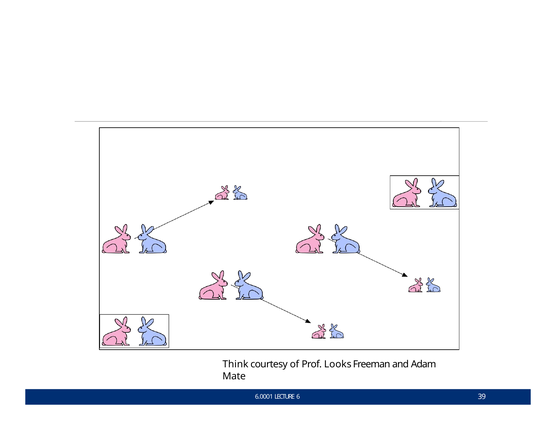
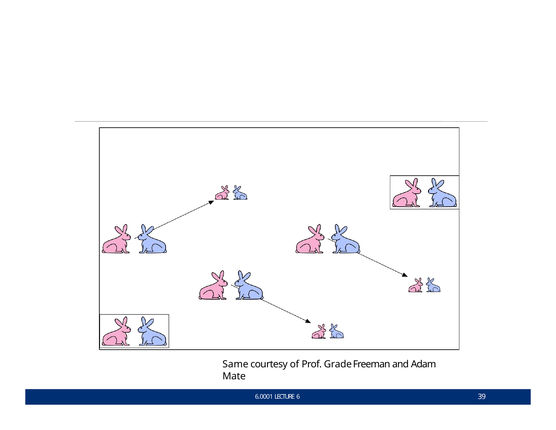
Think: Think -> Same (235, 364)
Looks: Looks -> Grade (338, 364)
